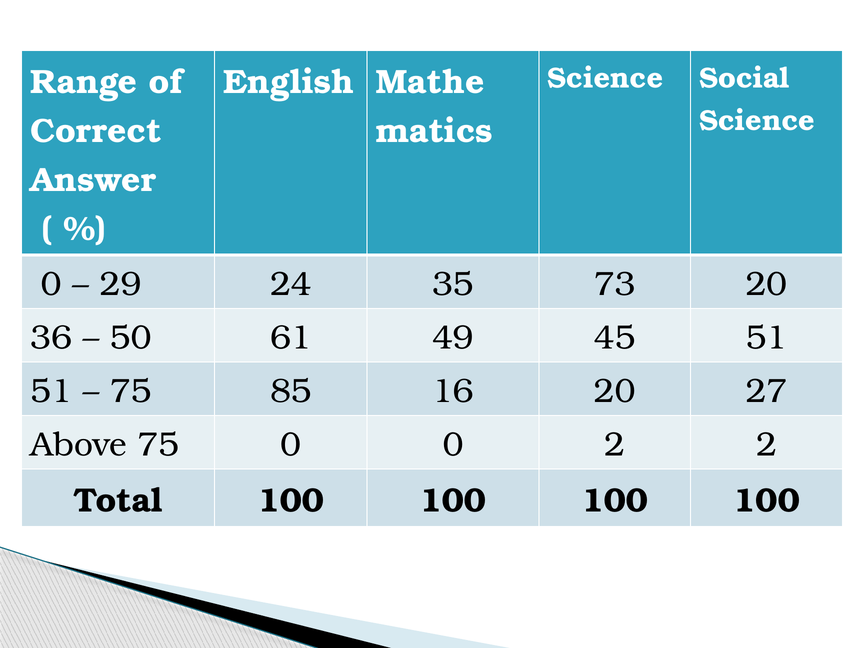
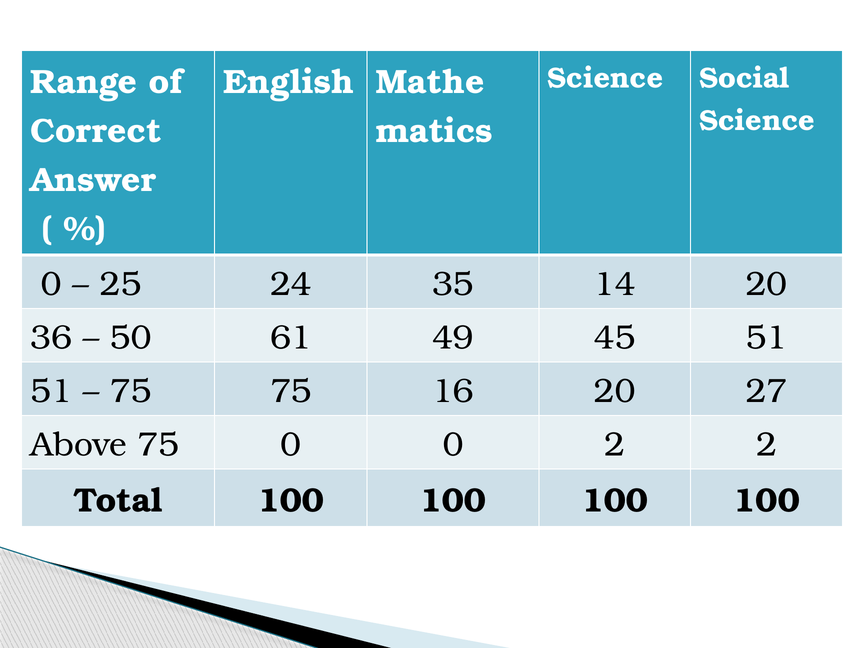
29: 29 -> 25 (121, 284)
73: 73 -> 14 (615, 284)
75 85: 85 -> 75 (291, 391)
